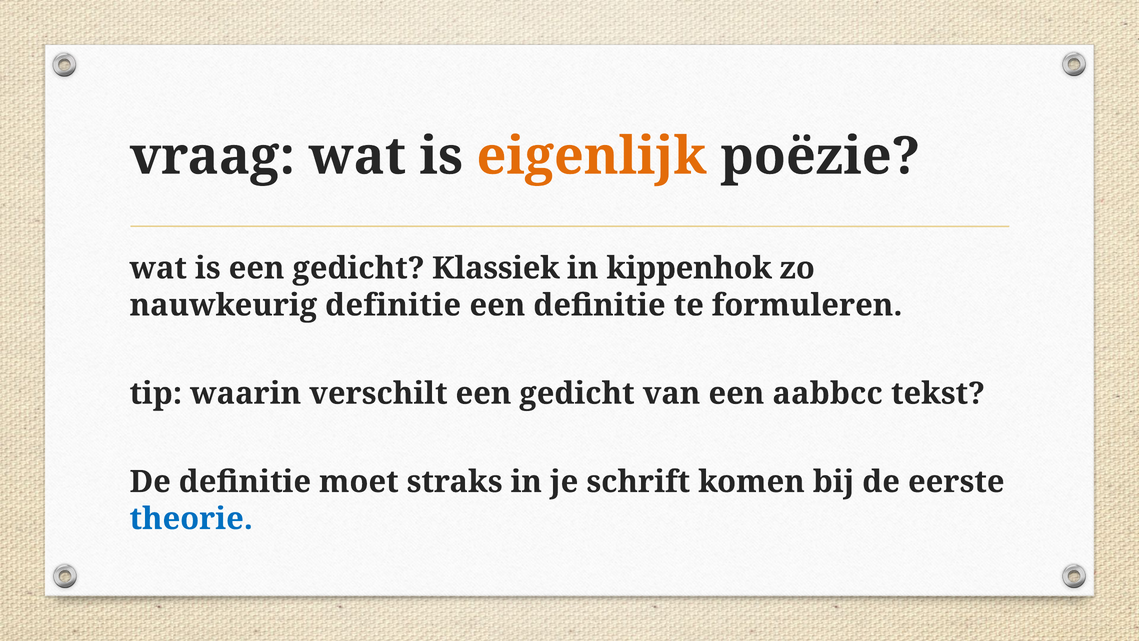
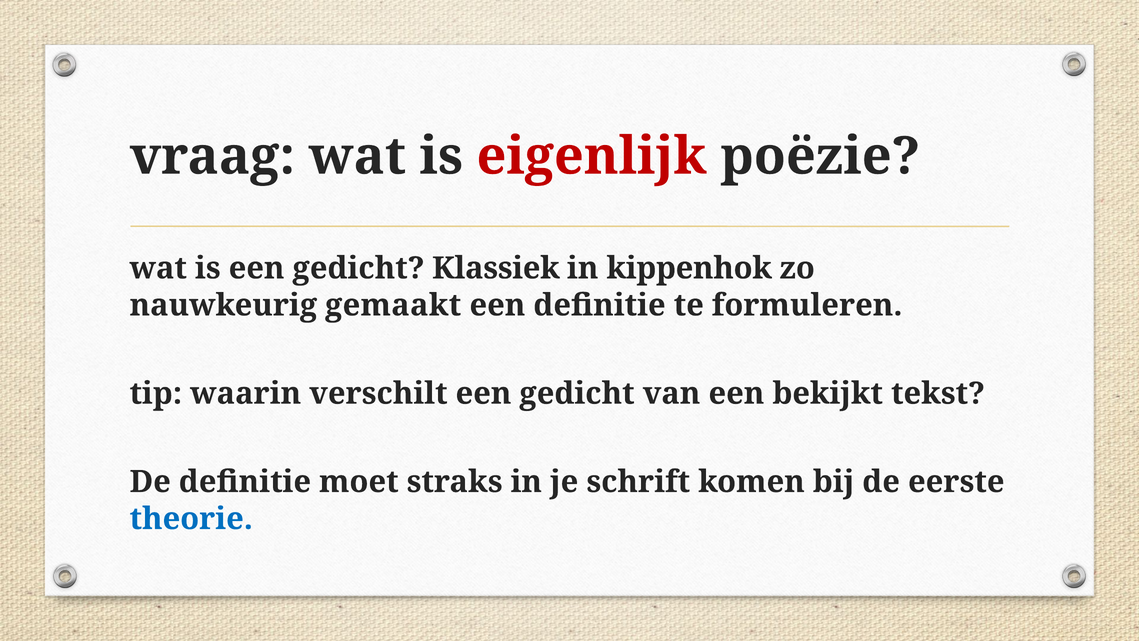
eigenlijk colour: orange -> red (592, 156)
nauwkeurig definitie: definitie -> gemaakt (393, 305)
aabbcc: aabbcc -> bekijkt (828, 393)
